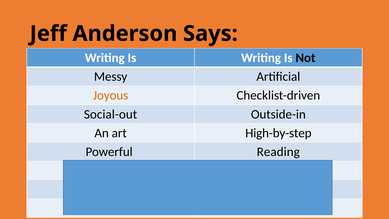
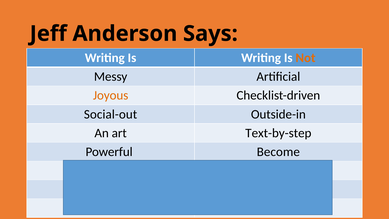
Not colour: black -> orange (306, 58)
High-by-step: High-by-step -> Text-by-step (278, 133)
Reading: Reading -> Become (278, 152)
